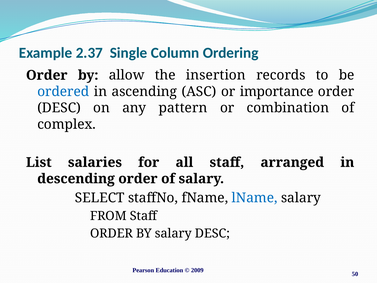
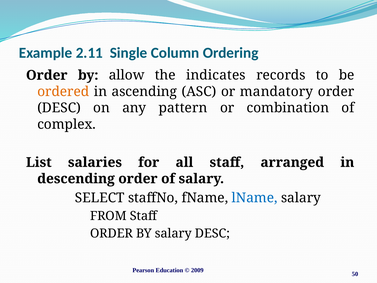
2.37: 2.37 -> 2.11 (89, 53)
insertion: insertion -> indicates (216, 75)
ordered colour: blue -> orange (63, 92)
importance: importance -> mandatory (277, 92)
